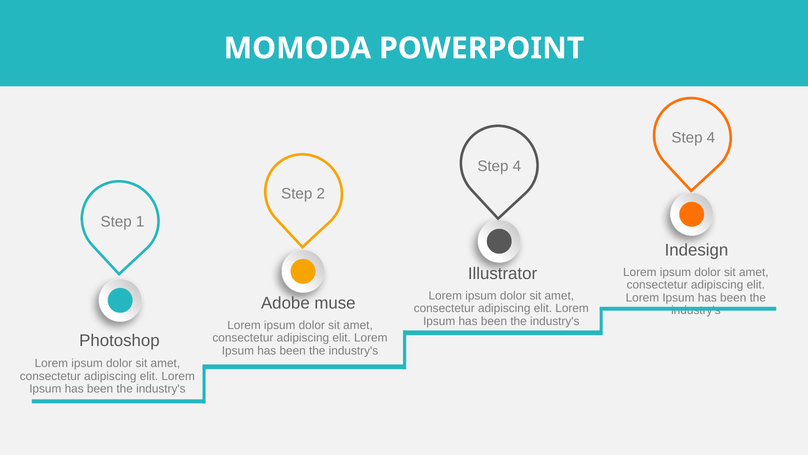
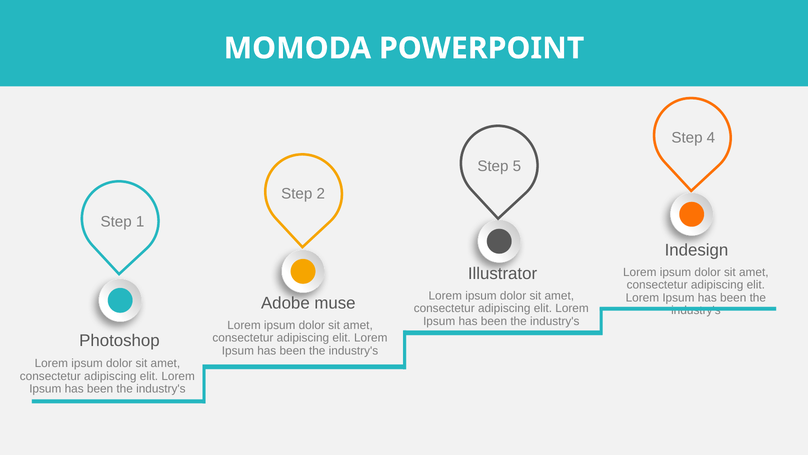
4: 4 -> 5 (517, 166)
